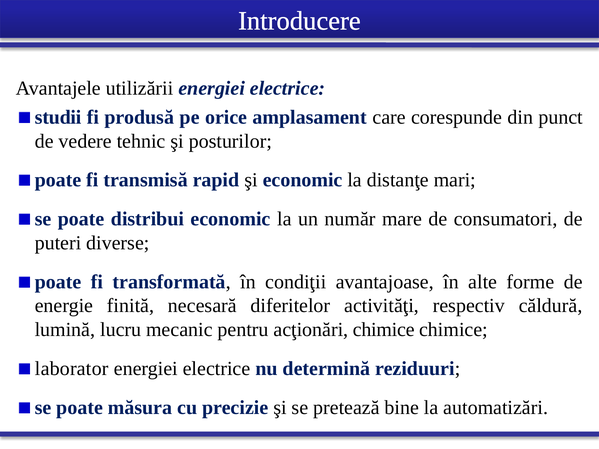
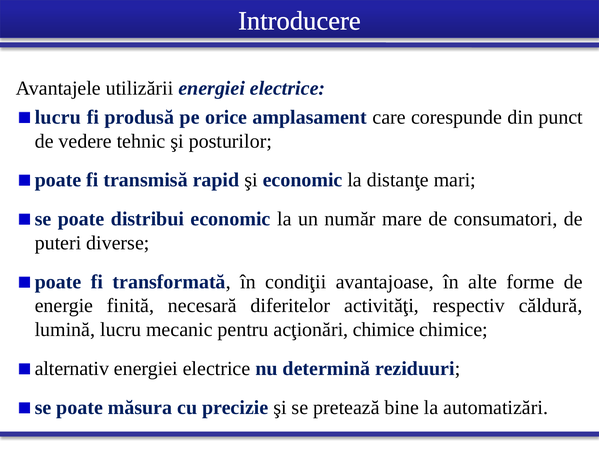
studii: studii -> lucru (58, 117)
laborator: laborator -> alternativ (72, 369)
